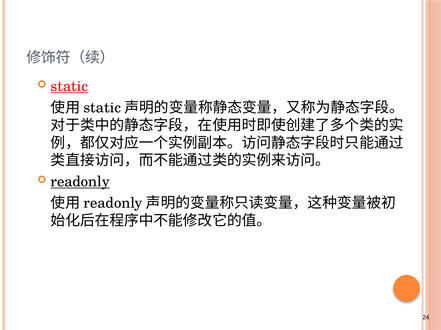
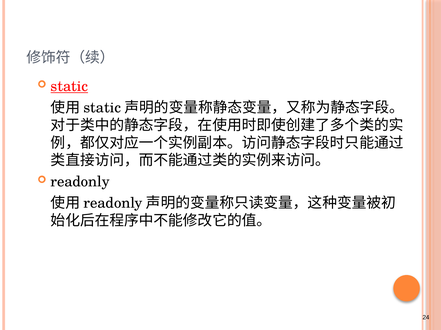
readonly underline: present -> none (80, 182)
